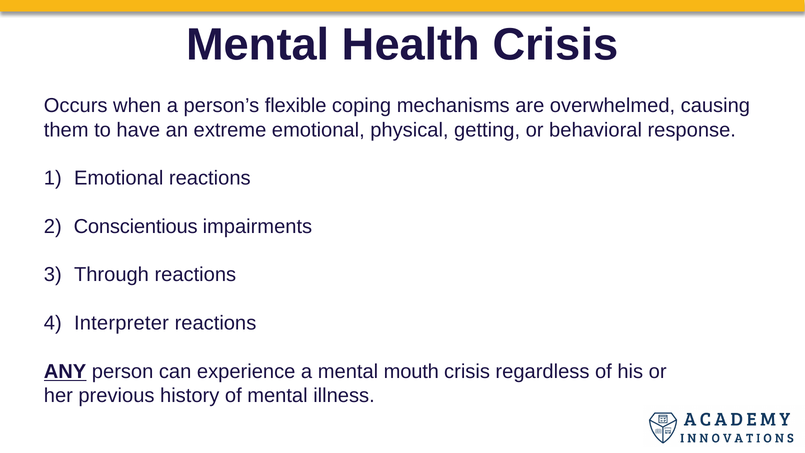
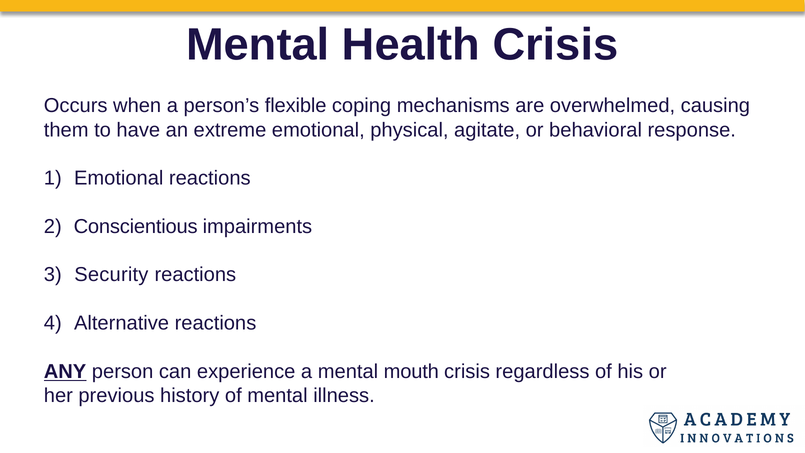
getting: getting -> agitate (487, 130)
Through: Through -> Security (111, 275)
Interpreter: Interpreter -> Alternative (122, 323)
